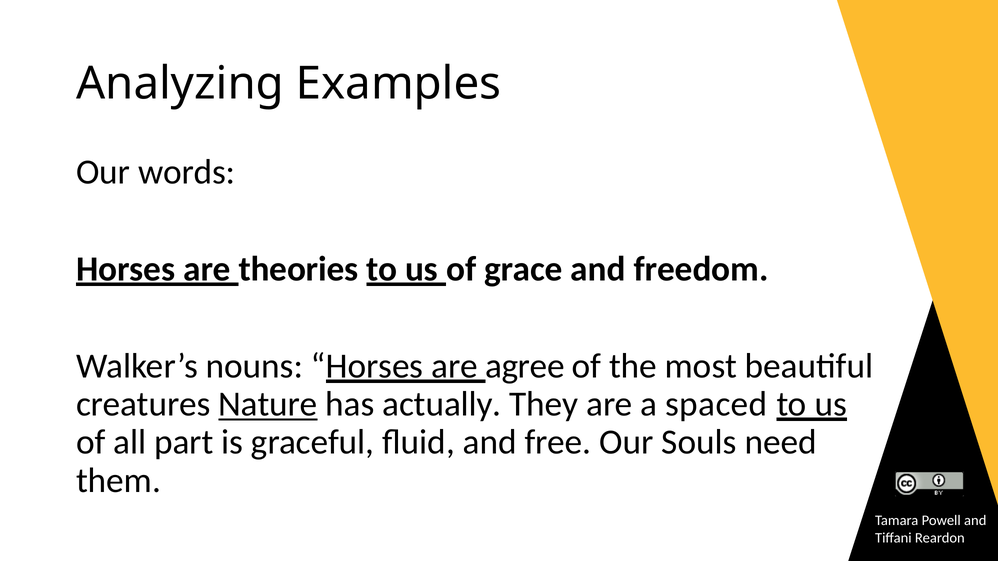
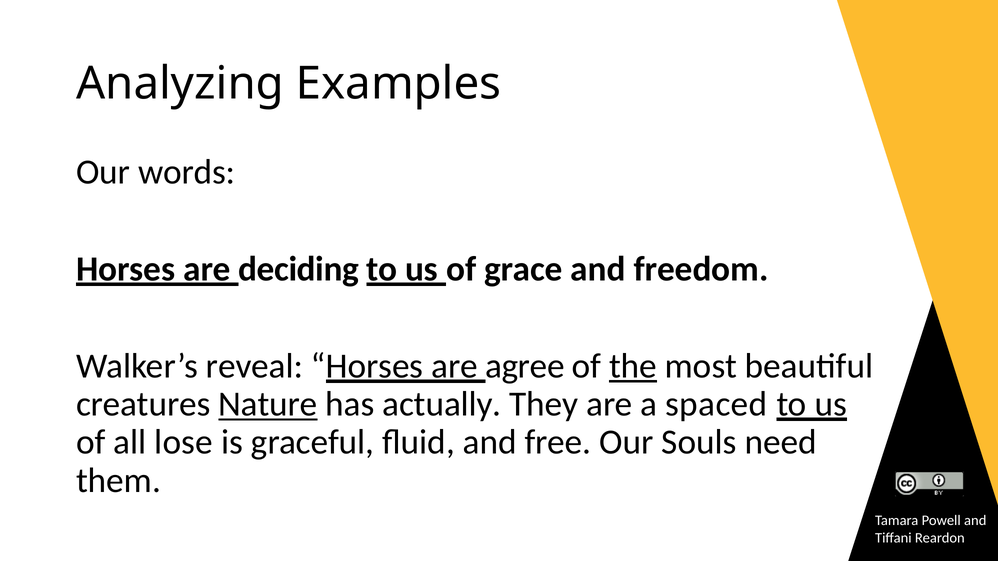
theories: theories -> deciding (299, 269)
nouns: nouns -> reveal (254, 366)
the underline: none -> present (633, 366)
part: part -> lose (184, 443)
